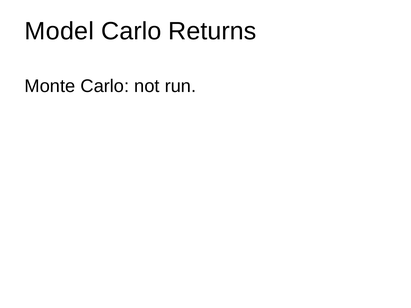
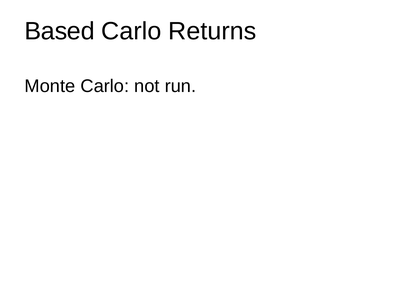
Model: Model -> Based (60, 31)
